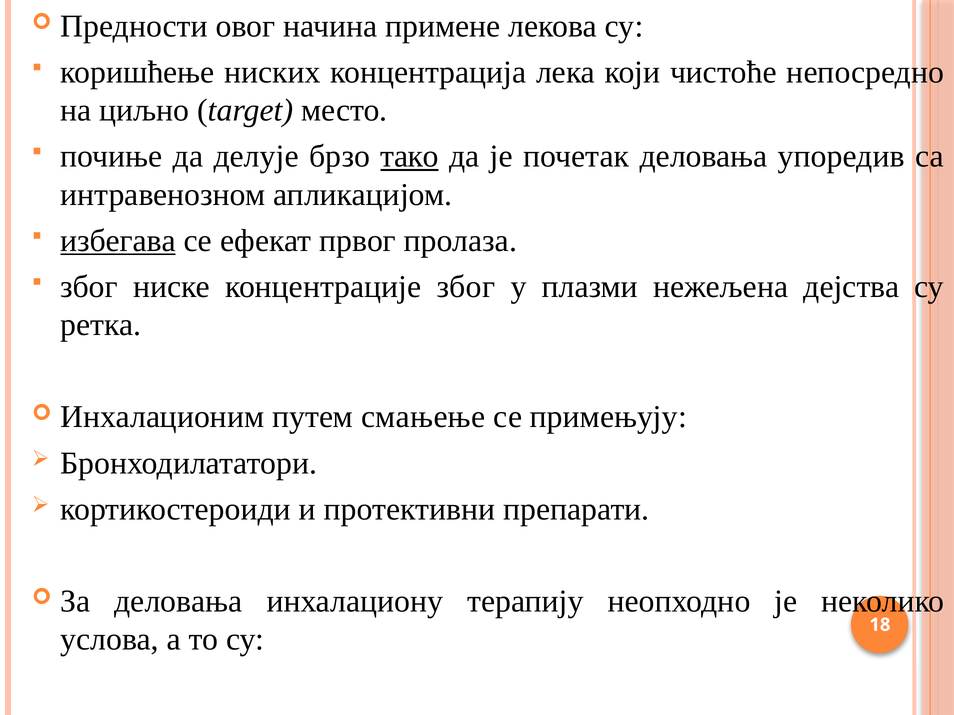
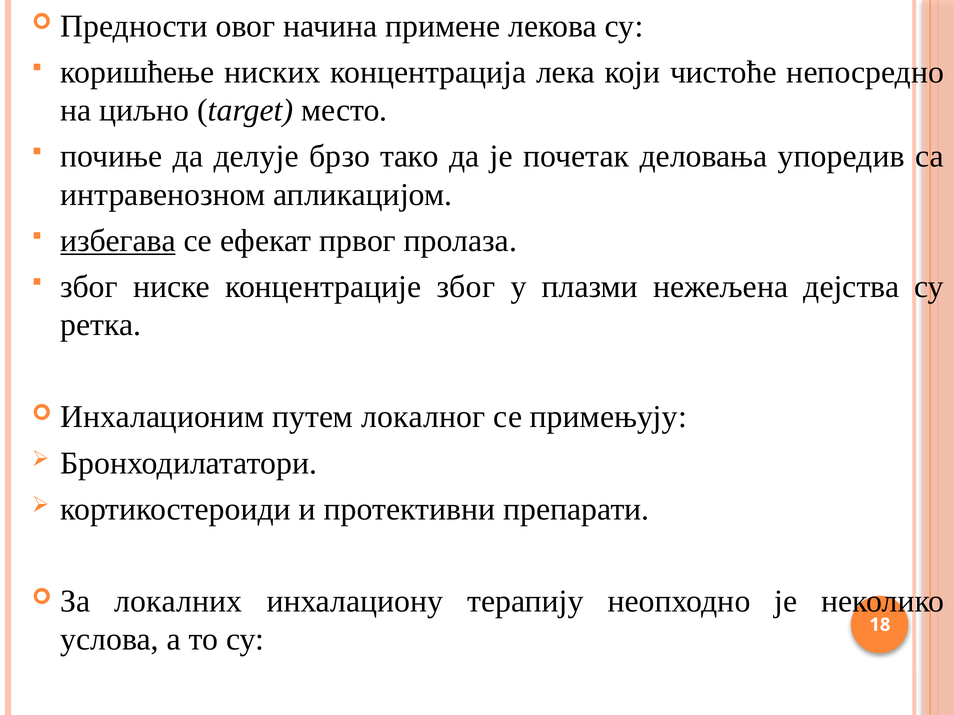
тако underline: present -> none (410, 156)
смањење: смањење -> локалног (423, 417)
За деловања: деловања -> локалних (178, 602)
